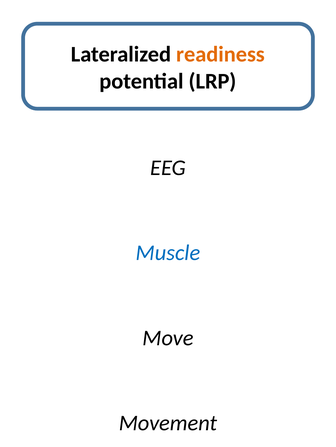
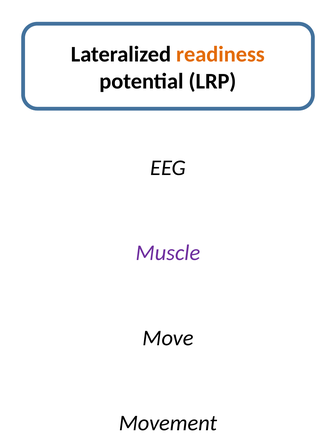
Muscle colour: blue -> purple (168, 253)
